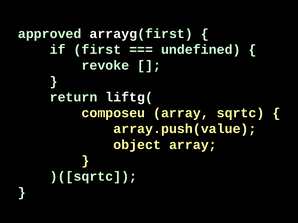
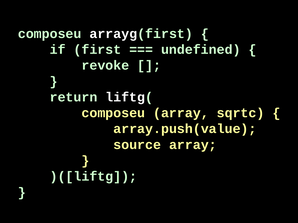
approved: approved -> composeu (50, 34)
object: object -> source (137, 145)
)([sqrtc: )([sqrtc -> )([liftg (93, 177)
